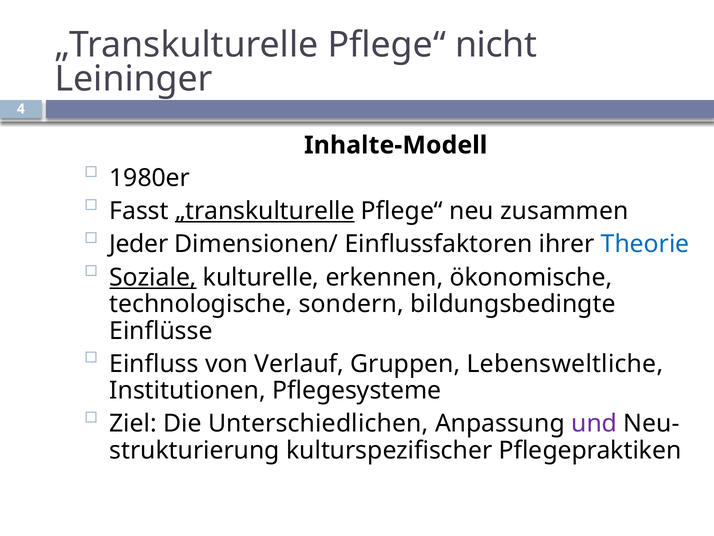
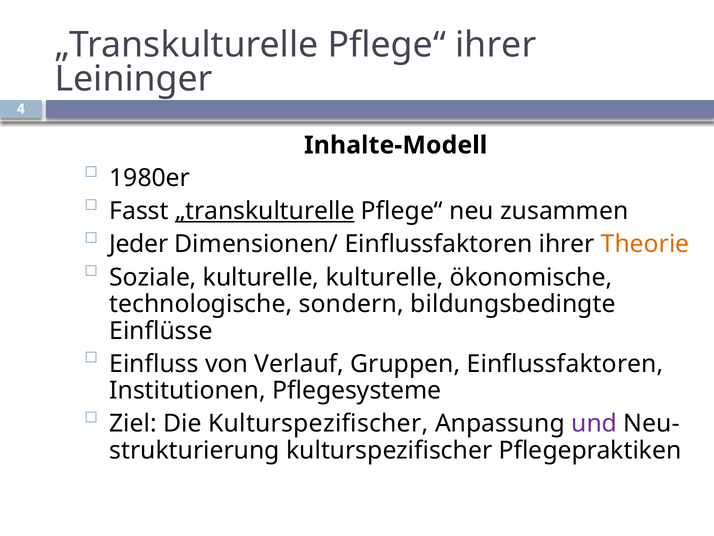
Pflege“ nicht: nicht -> ihrer (496, 45)
Theorie colour: blue -> orange (645, 244)
Soziale underline: present -> none (153, 277)
kulturelle erkennen: erkennen -> kulturelle (384, 277)
Gruppen Lebensweltliche: Lebensweltliche -> Einflussfaktoren (565, 364)
Die Unterschiedlichen: Unterschiedlichen -> Kulturspezifischer (318, 423)
